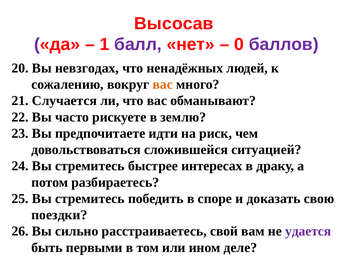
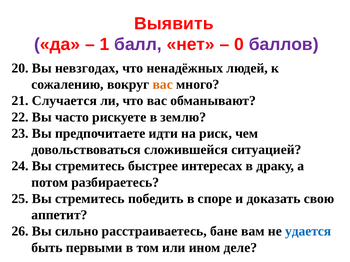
Высосав: Высосав -> Выявить (174, 24)
поездки: поездки -> аппетит (59, 215)
свой: свой -> бане (224, 232)
удается colour: purple -> blue (308, 232)
